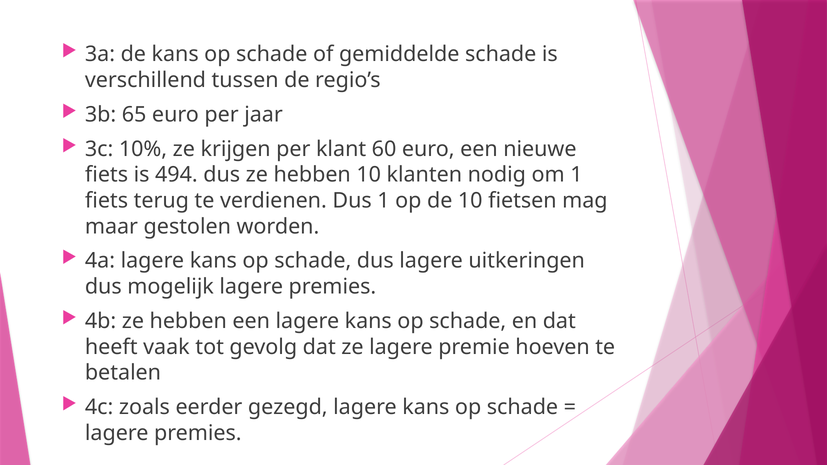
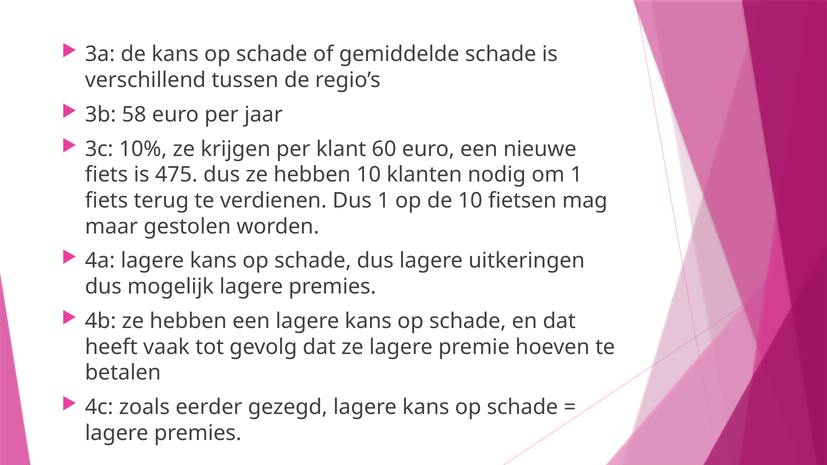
65: 65 -> 58 (134, 115)
494: 494 -> 475 (176, 175)
